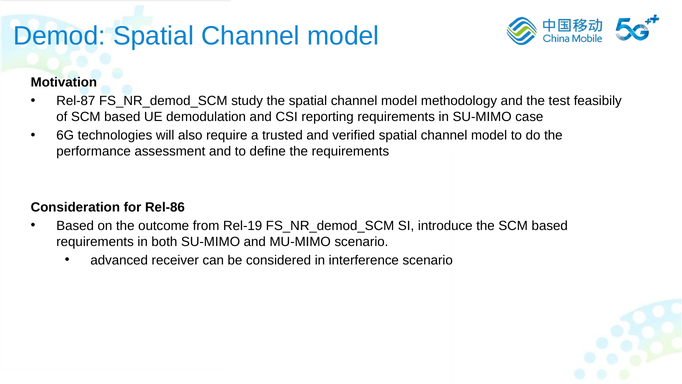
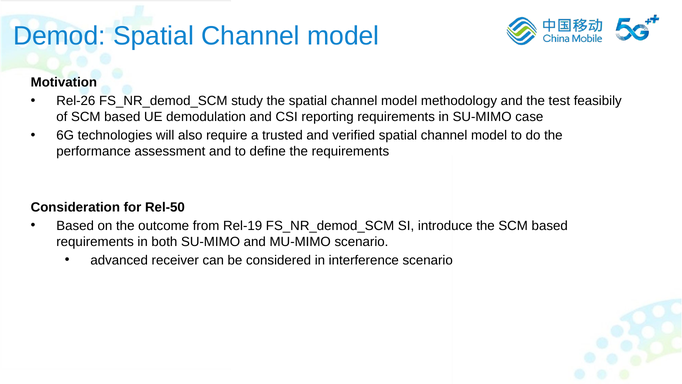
Rel-87: Rel-87 -> Rel-26 (76, 101)
Rel-86: Rel-86 -> Rel-50 (165, 207)
